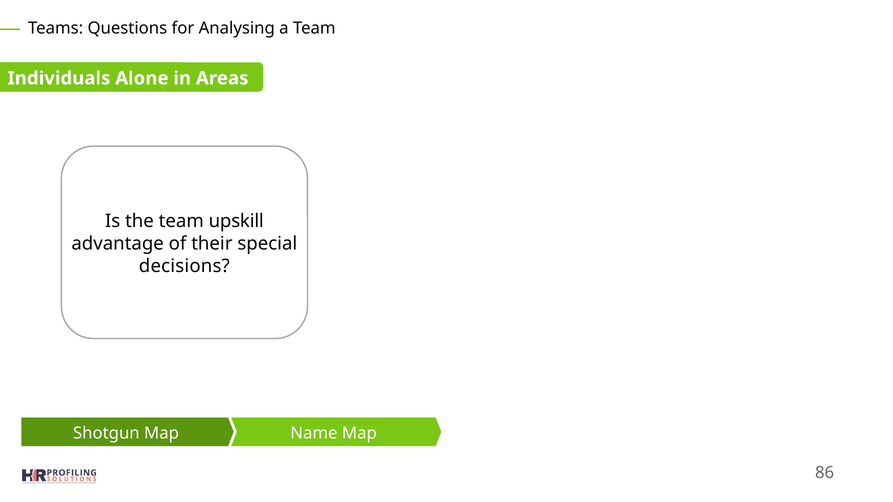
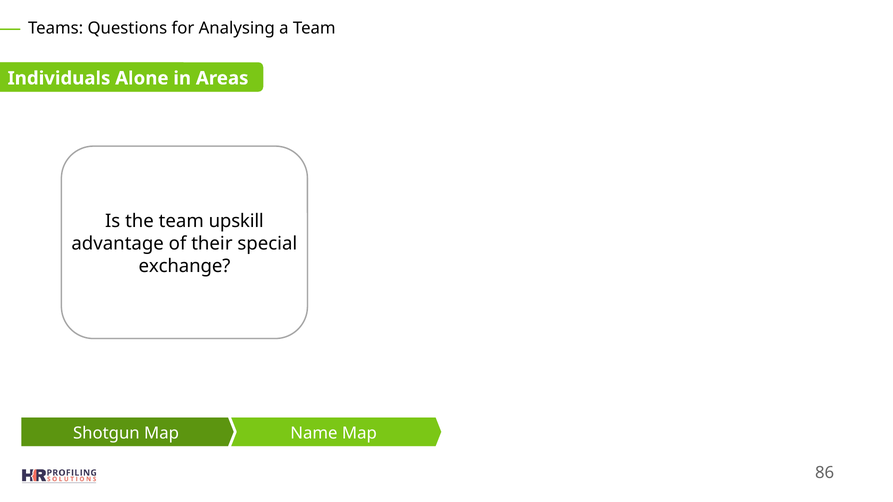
decisions: decisions -> exchange (184, 266)
